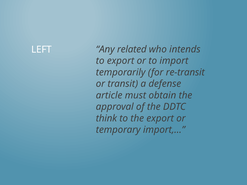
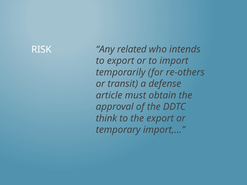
LEFT: LEFT -> RISK (41, 50)
re-transit: re-transit -> re-others (185, 72)
